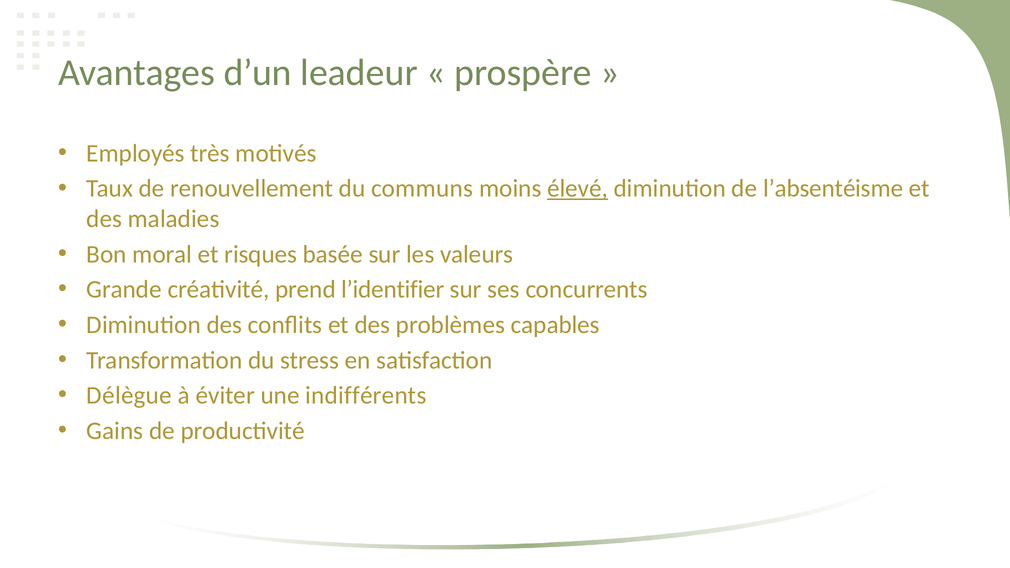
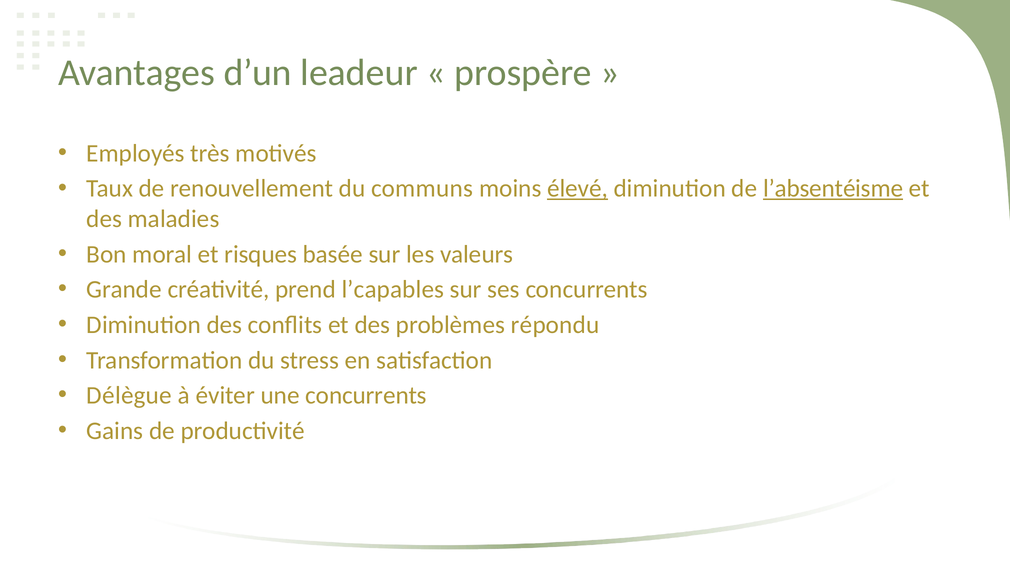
l’absentéisme underline: none -> present (833, 189)
l’identifier: l’identifier -> l’capables (393, 290)
capables: capables -> répondu (555, 325)
une indifférents: indifférents -> concurrents (366, 396)
